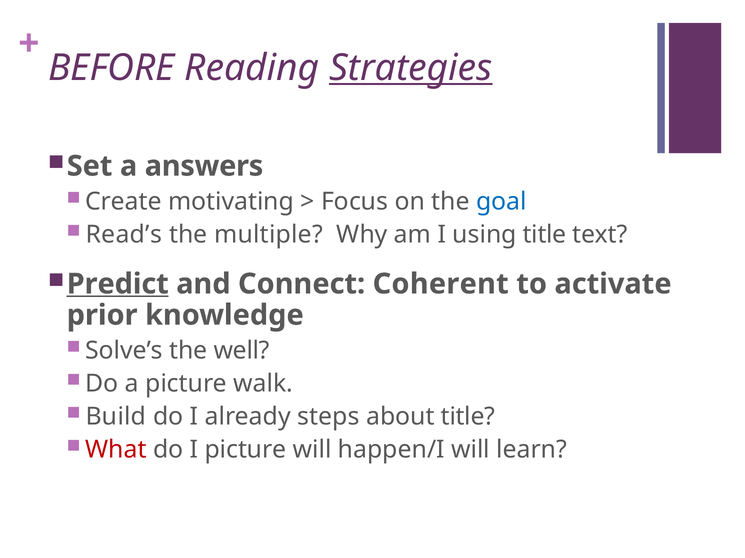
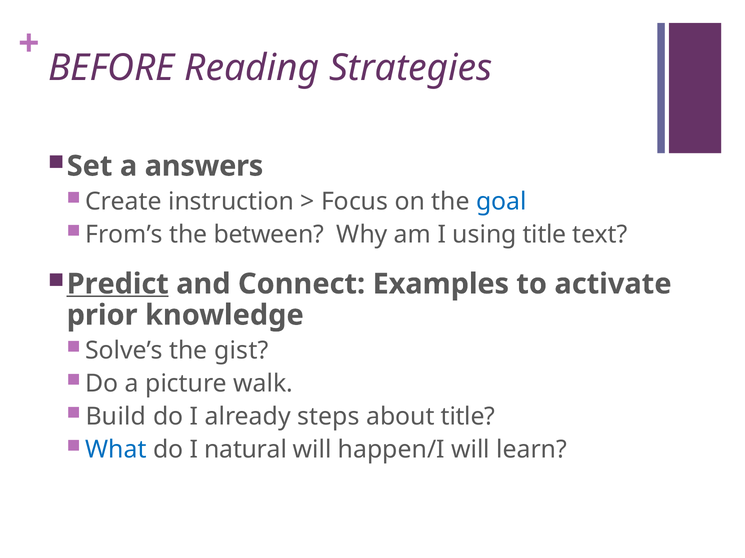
Strategies underline: present -> none (411, 68)
motivating: motivating -> instruction (231, 202)
Read’s: Read’s -> From’s (124, 235)
multiple: multiple -> between (269, 235)
Coherent: Coherent -> Examples (441, 284)
well: well -> gist (241, 351)
What colour: red -> blue (116, 450)
I picture: picture -> natural (246, 450)
